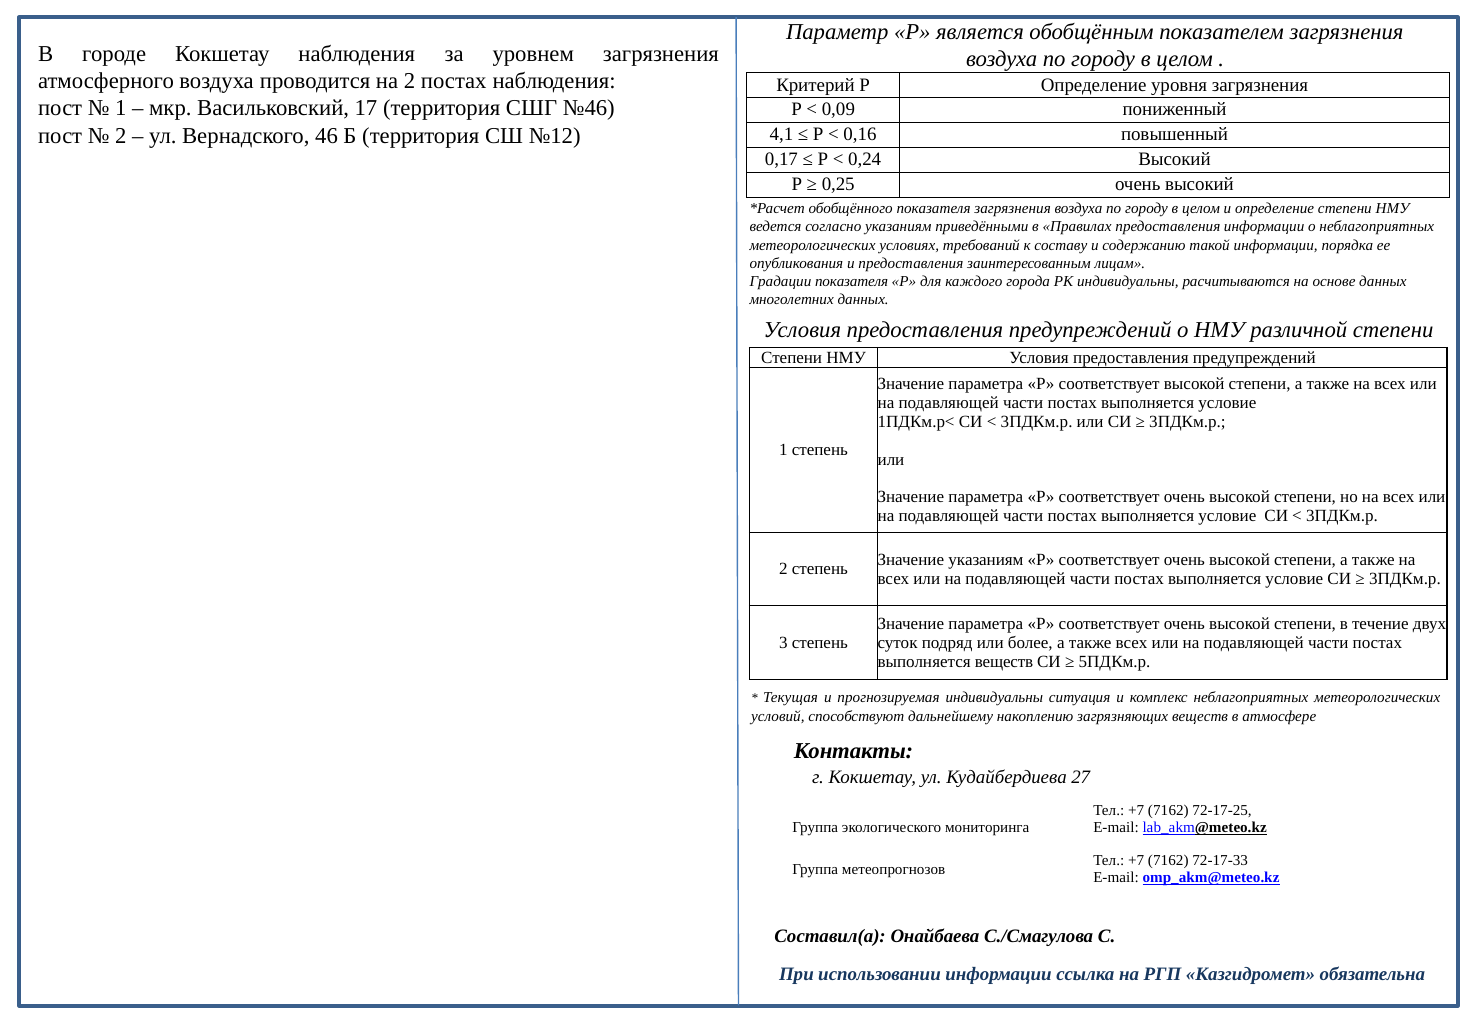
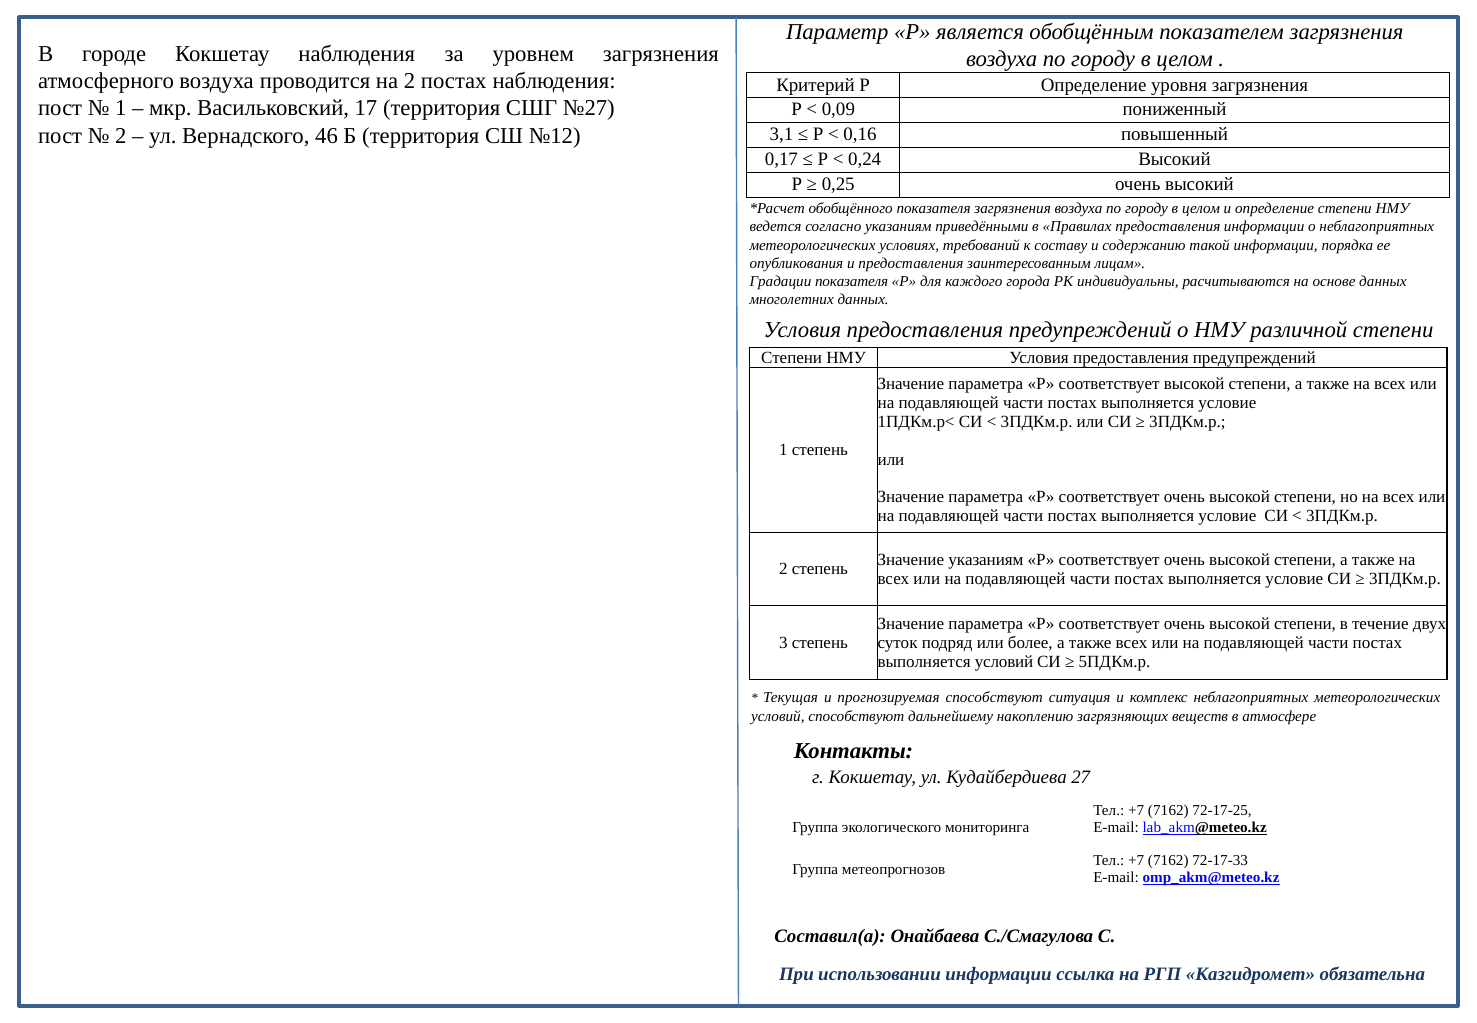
№46: №46 -> №27 (589, 108)
4,1: 4,1 -> 3,1 (782, 134)
выполняется веществ: веществ -> условий (1004, 662)
прогнозируемая индивидуальны: индивидуальны -> способствуют (994, 698)
